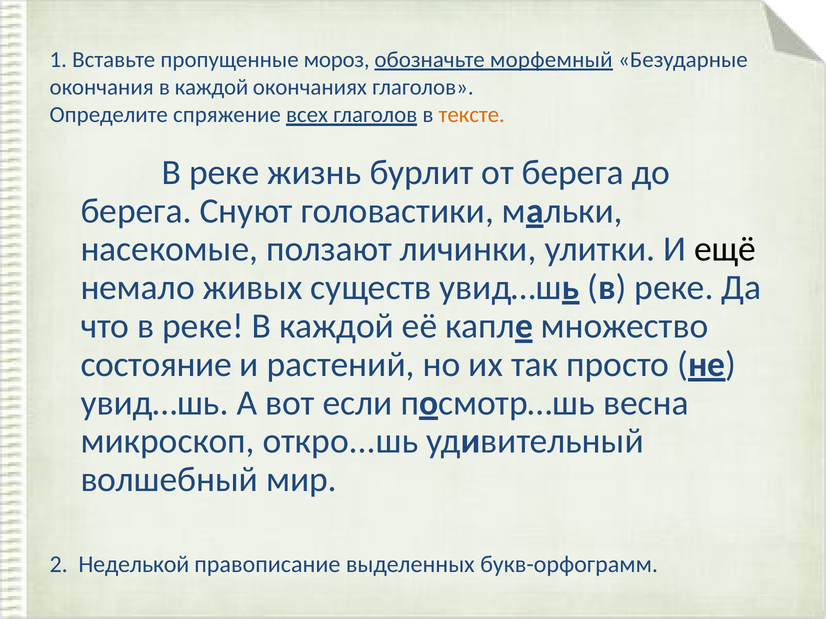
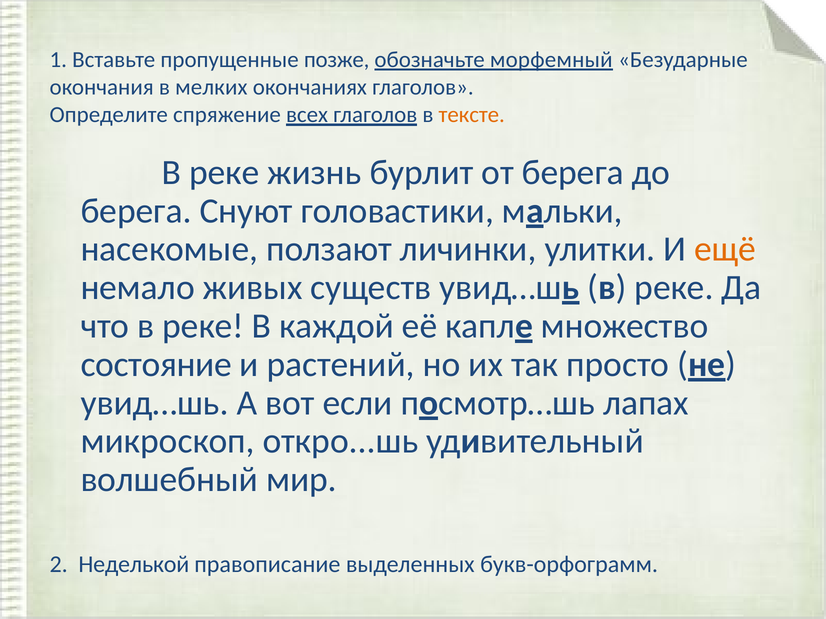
мороз: мороз -> позже (337, 60)
окончания в каждой: каждой -> мелких (211, 87)
ещё colour: black -> orange (725, 249)
весна: весна -> лапах (646, 403)
